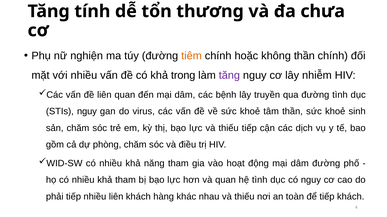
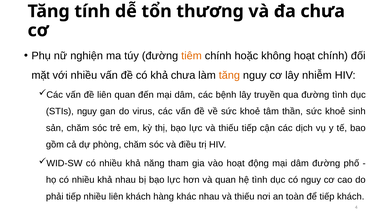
không thần: thần -> hoạt (304, 56)
khả trong: trong -> chưa (183, 76)
tăng colour: purple -> orange (229, 76)
khả tham: tham -> nhau (126, 180)
